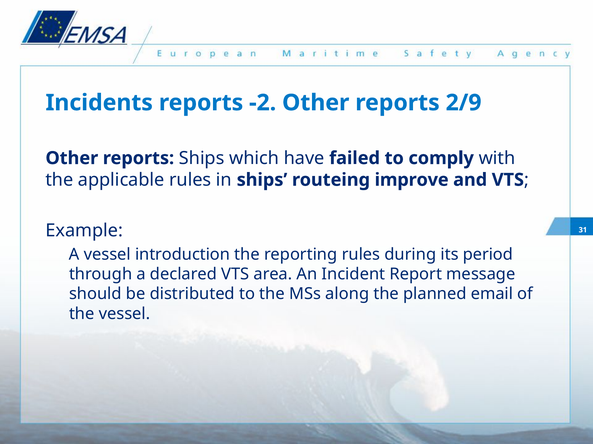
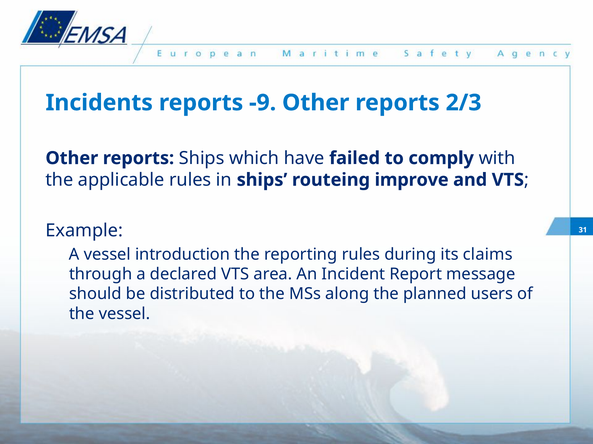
-2: -2 -> -9 (263, 103)
2/9: 2/9 -> 2/3 (464, 103)
period: period -> claims (488, 255)
email: email -> users (492, 294)
